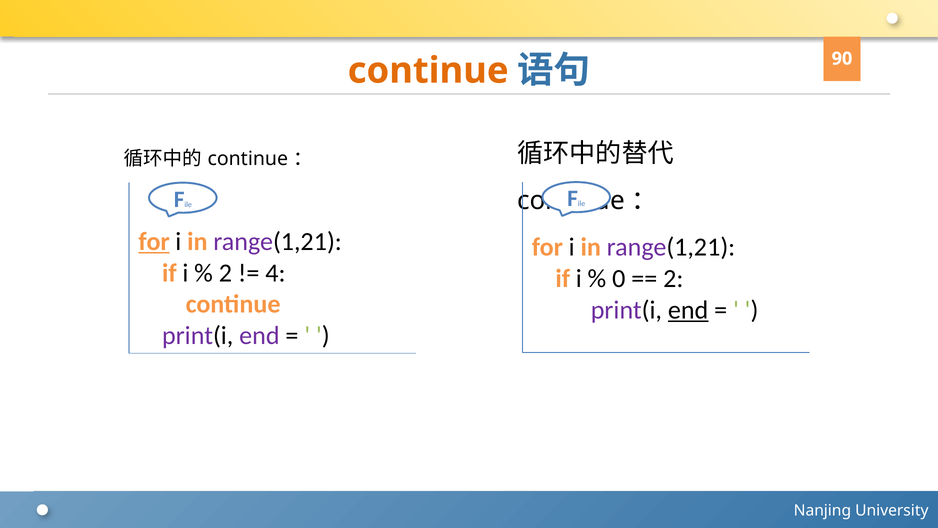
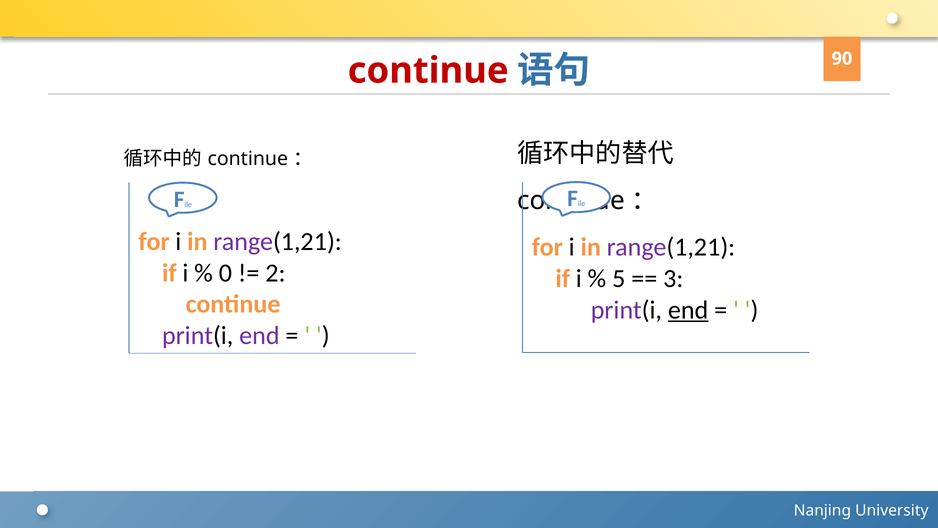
continue colour: orange -> red (428, 71)
for underline: present -> none (154, 241)
2: 2 -> 0 (225, 273)
4: 4 -> 2 (275, 273)
0: 0 -> 5 (619, 278)
2: 2 -> 3 (673, 278)
